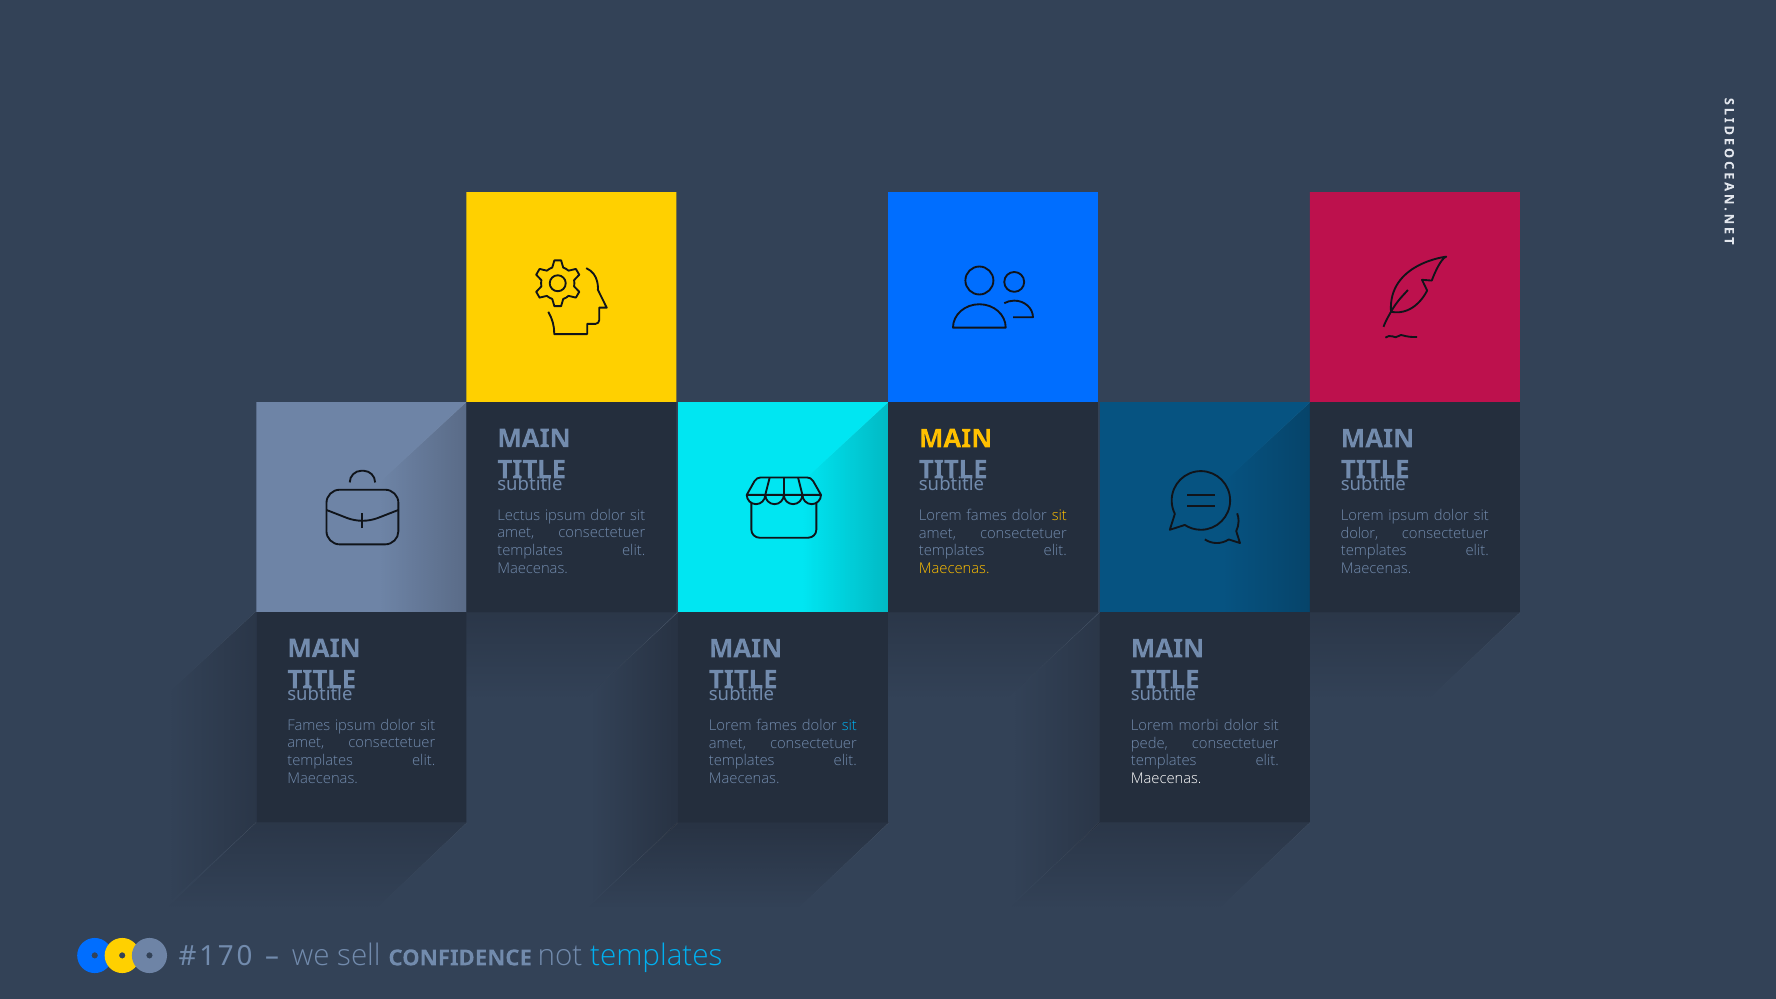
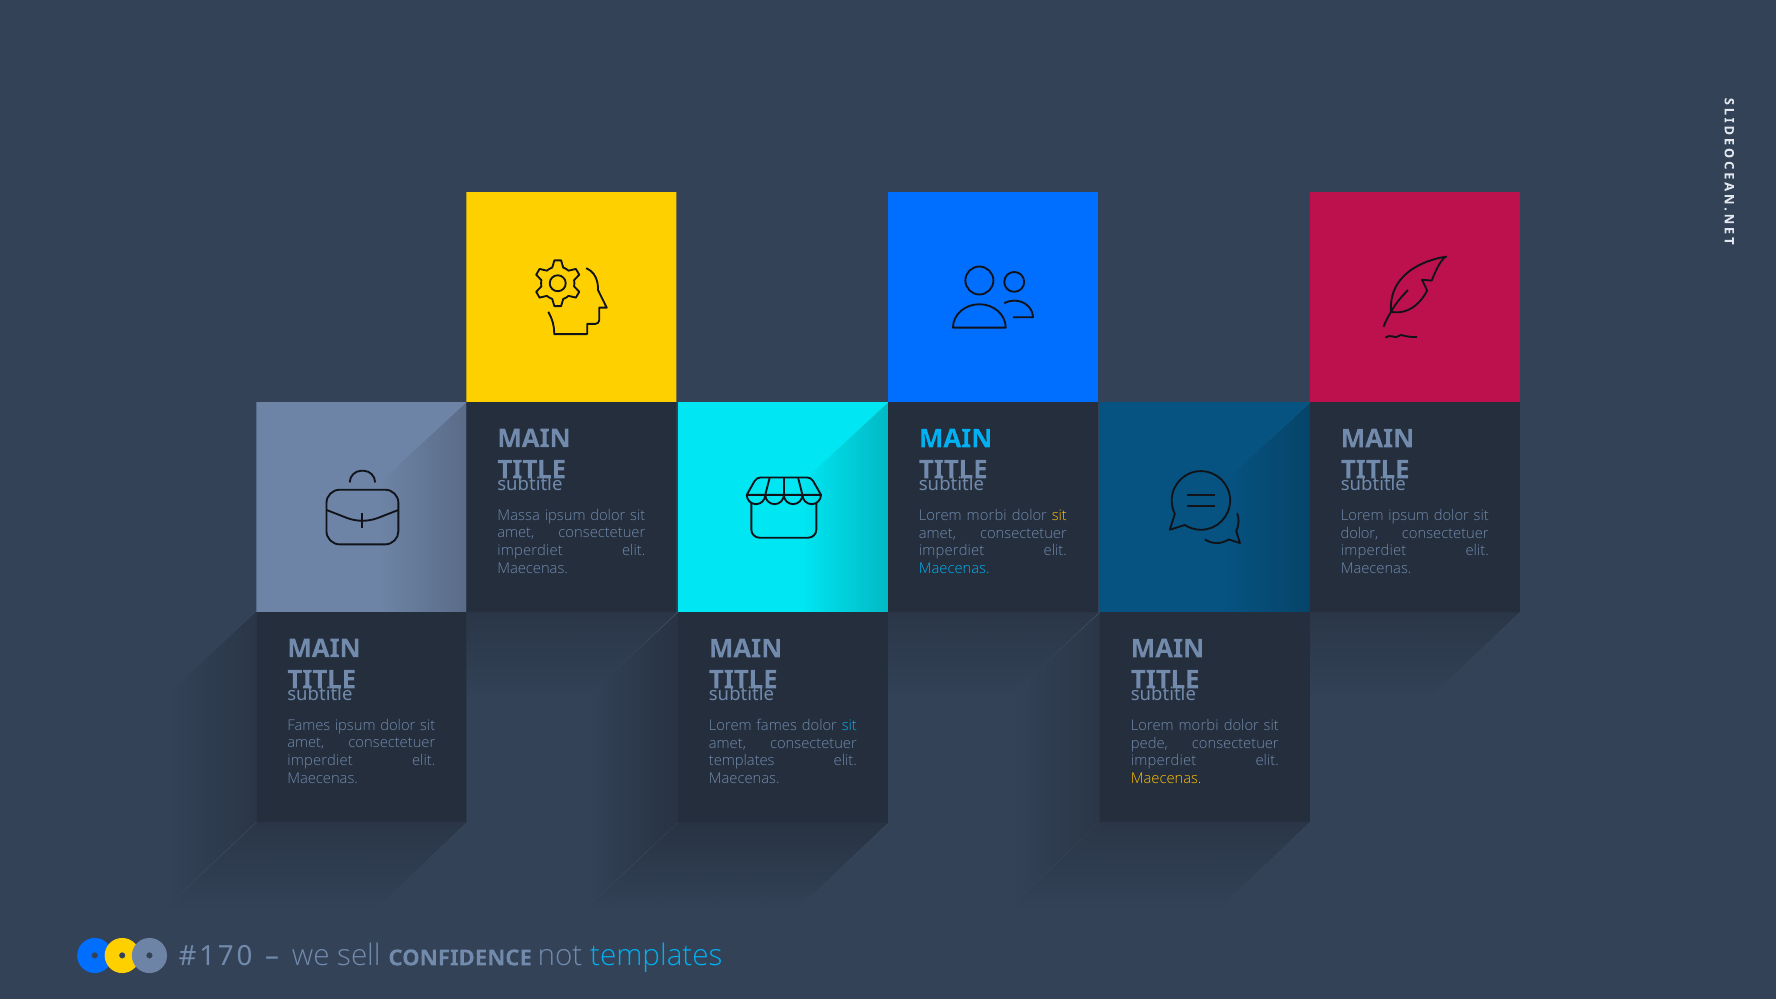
MAIN colour: yellow -> light blue (956, 439)
Lectus: Lectus -> Massa (519, 515)
fames: fames -> morbi (987, 515)
templates: templates -> imperdiet (530, 551)
templates: templates -> imperdiet (952, 551)
templates: templates -> imperdiet (1374, 551)
Maecenas colour: yellow -> light blue (954, 569)
templates: templates -> imperdiet (320, 761)
templates: templates -> imperdiet (1164, 761)
Maecenas colour: white -> yellow (1166, 779)
